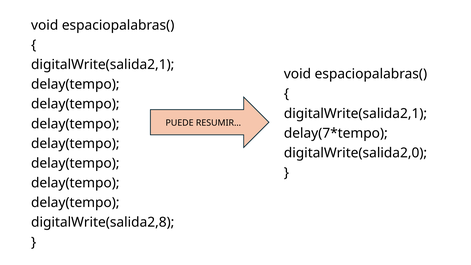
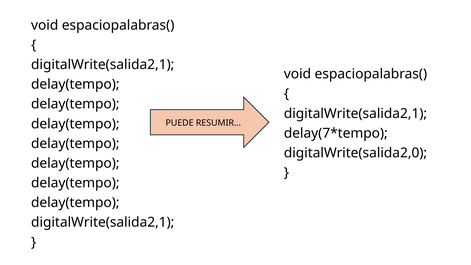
digitalWrite(salida2,8: digitalWrite(salida2,8 -> digitalWrite(salida2,1 (103, 222)
